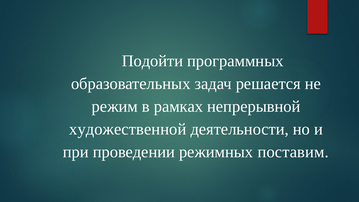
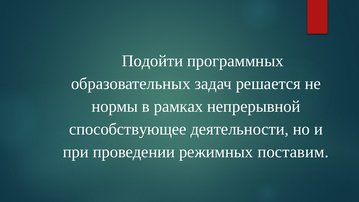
режим: режим -> нормы (115, 106)
художественной: художественной -> способствующее (128, 129)
